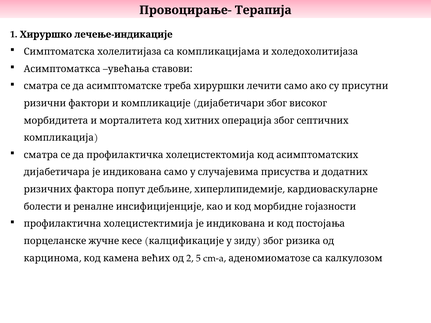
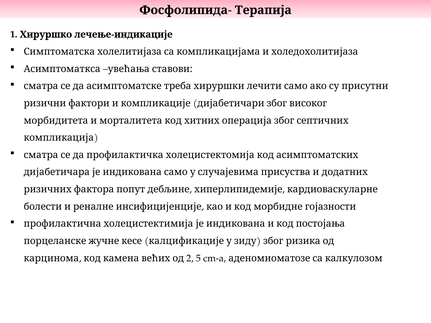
Провоцирање-: Провоцирање- -> Фосфолипида- (185, 10)
